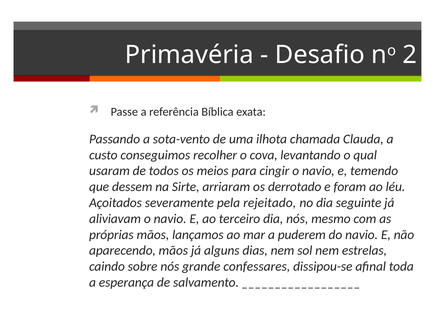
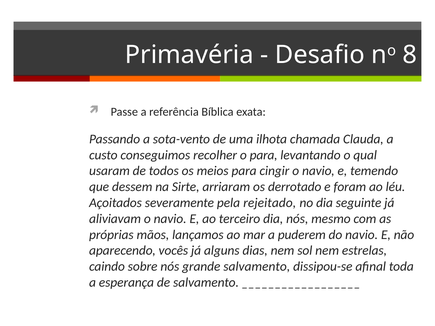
2: 2 -> 8 (410, 55)
o cova: cova -> para (264, 155)
aparecendo mãos: mãos -> vocês (173, 251)
grande confessares: confessares -> salvamento (257, 267)
